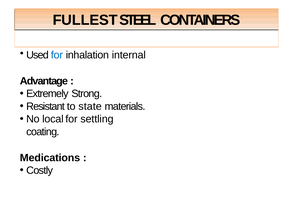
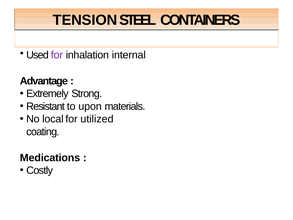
FULLEST: FULLEST -> TENSION (85, 20)
for colour: blue -> purple (57, 55)
state: state -> upon (90, 106)
settling: settling -> utilized (97, 119)
